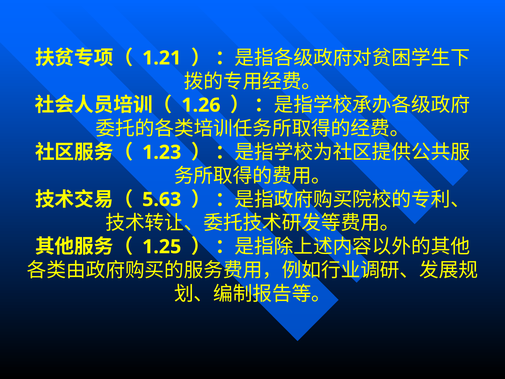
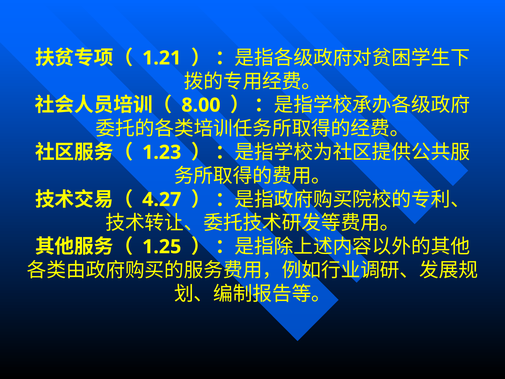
1.26: 1.26 -> 8.00 (201, 105)
5.63: 5.63 -> 4.27 (162, 199)
